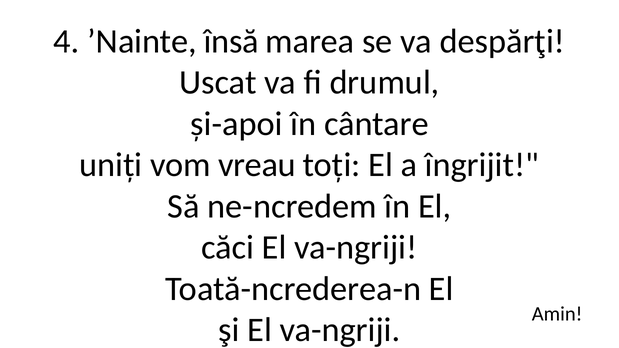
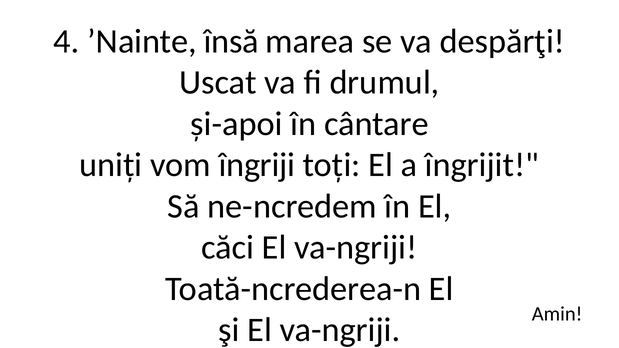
vreau: vreau -> îngriji (257, 165)
